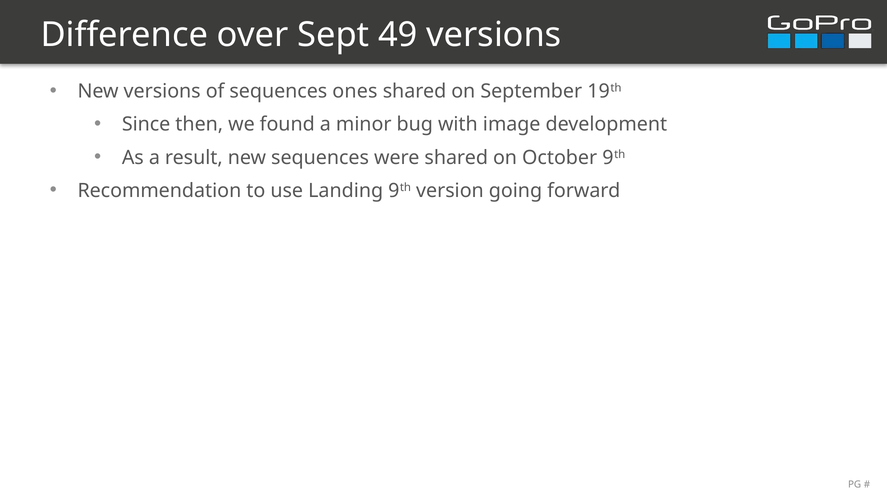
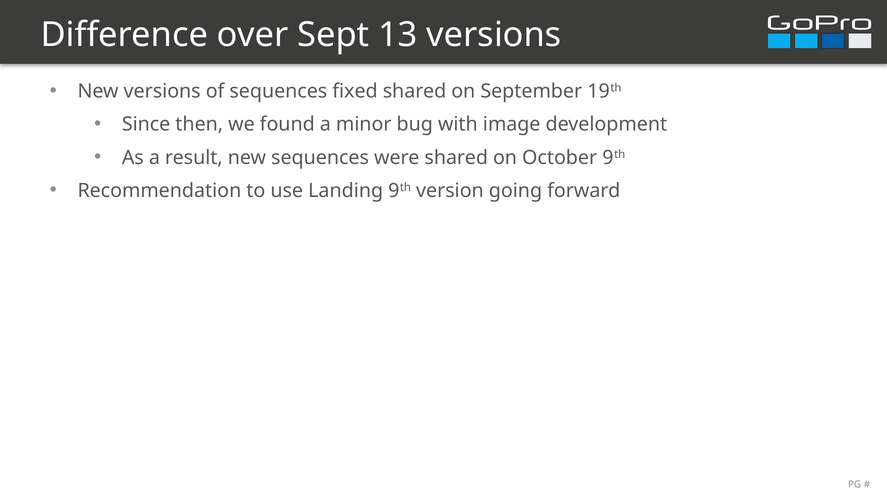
49: 49 -> 13 (398, 35)
ones: ones -> fixed (355, 91)
